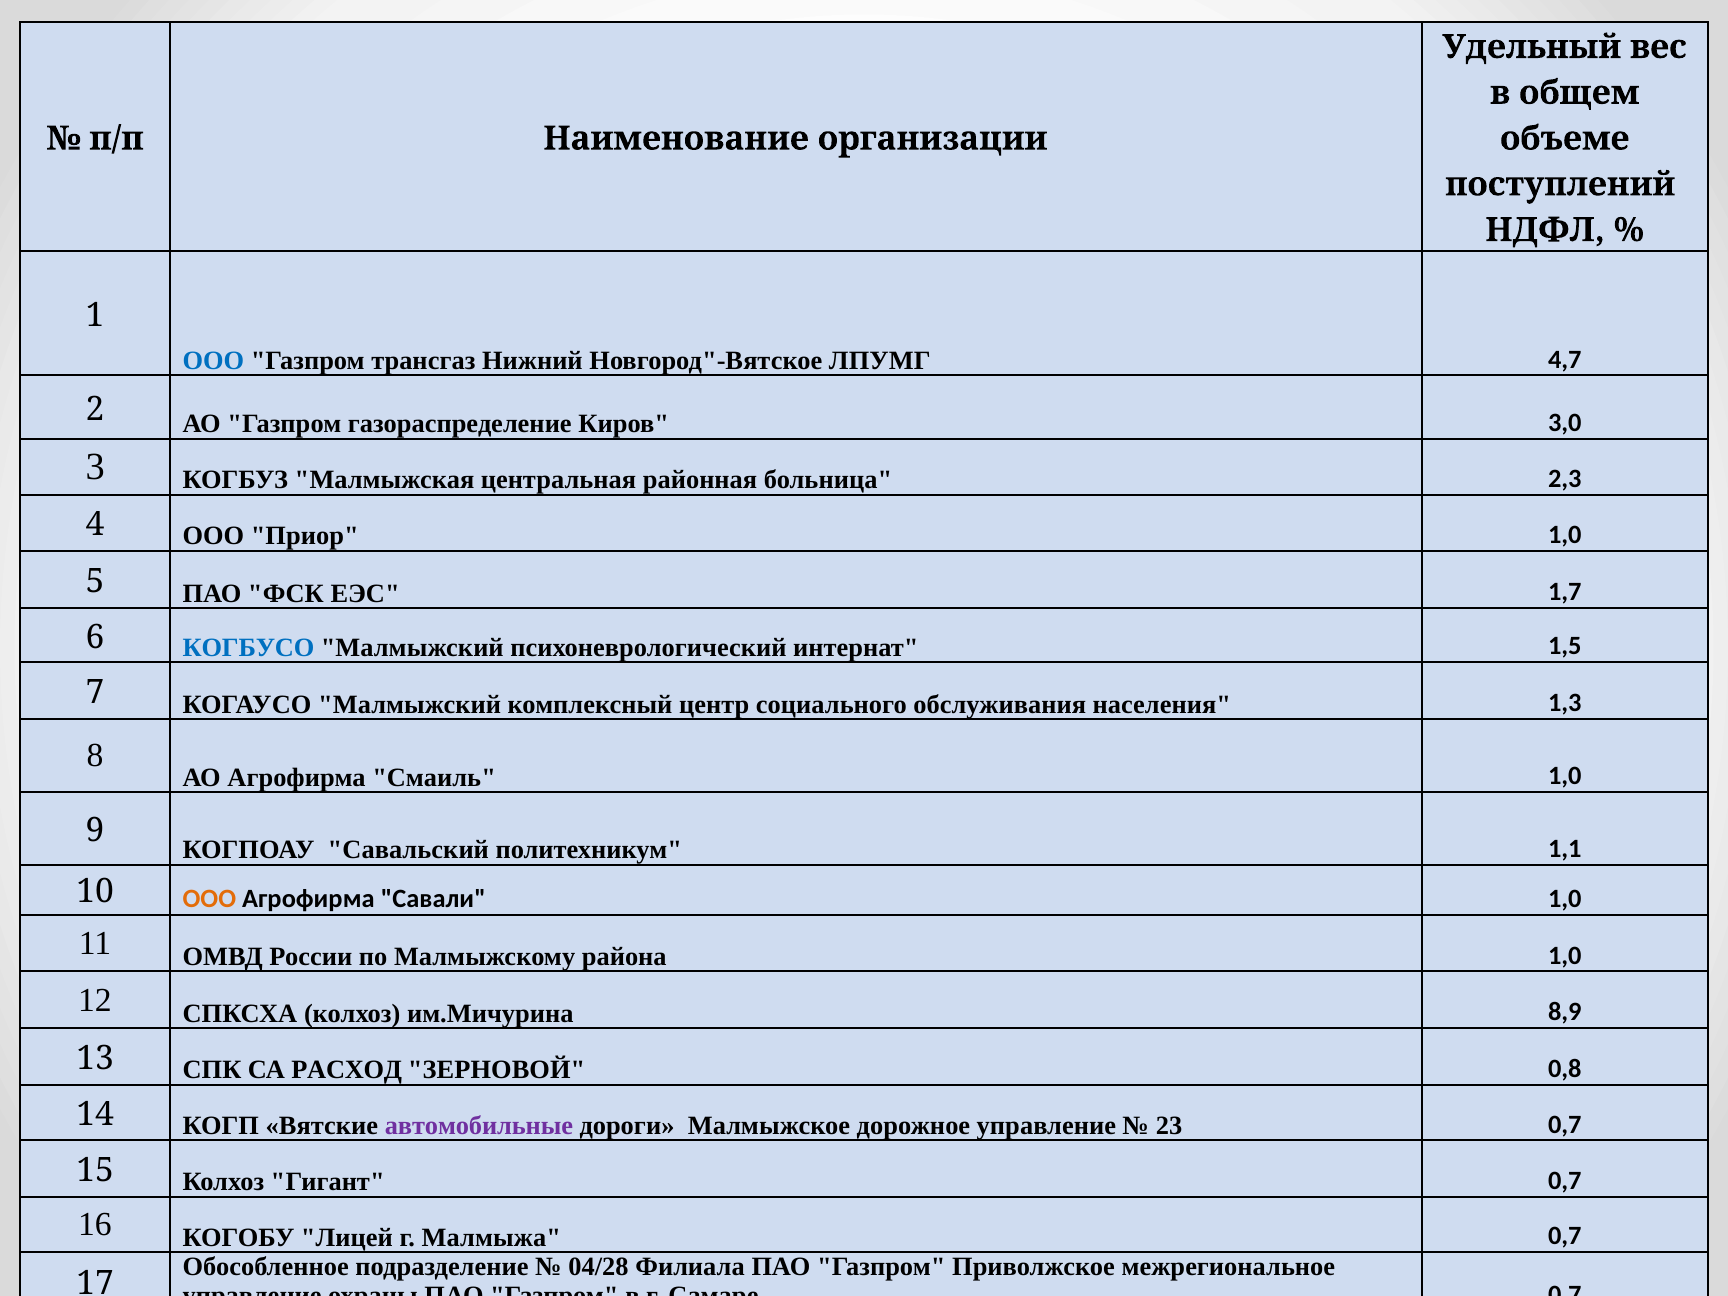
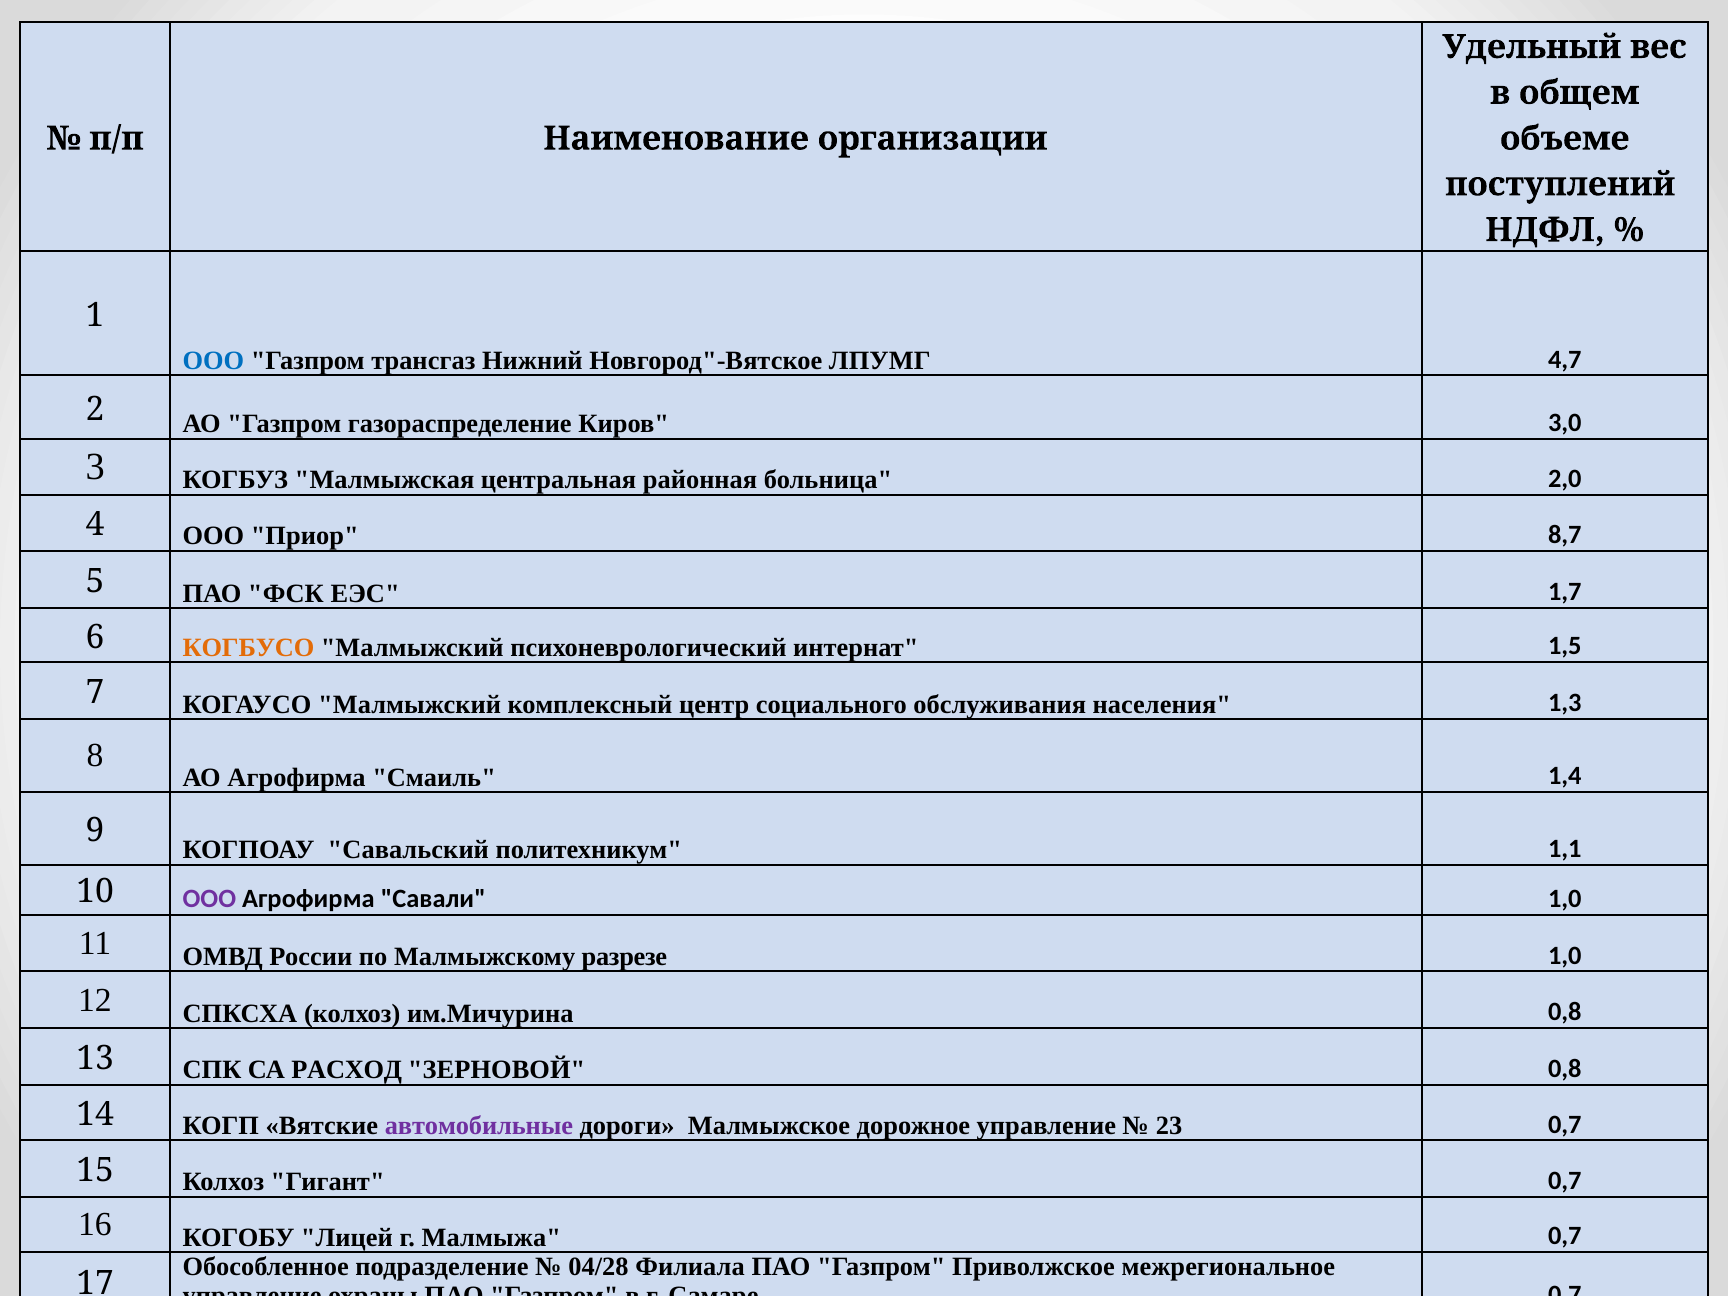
2,3: 2,3 -> 2,0 (1565, 479)
Приор 1,0: 1,0 -> 8,7 (1565, 535)
КОГБУСО colour: blue -> orange (248, 648)
Смаиль 1,0: 1,0 -> 1,4 (1565, 776)
ООО colour: orange -> purple (209, 899)
района: района -> разрезе (624, 957)
им.Мичурина 8,9: 8,9 -> 0,8 (1565, 1012)
